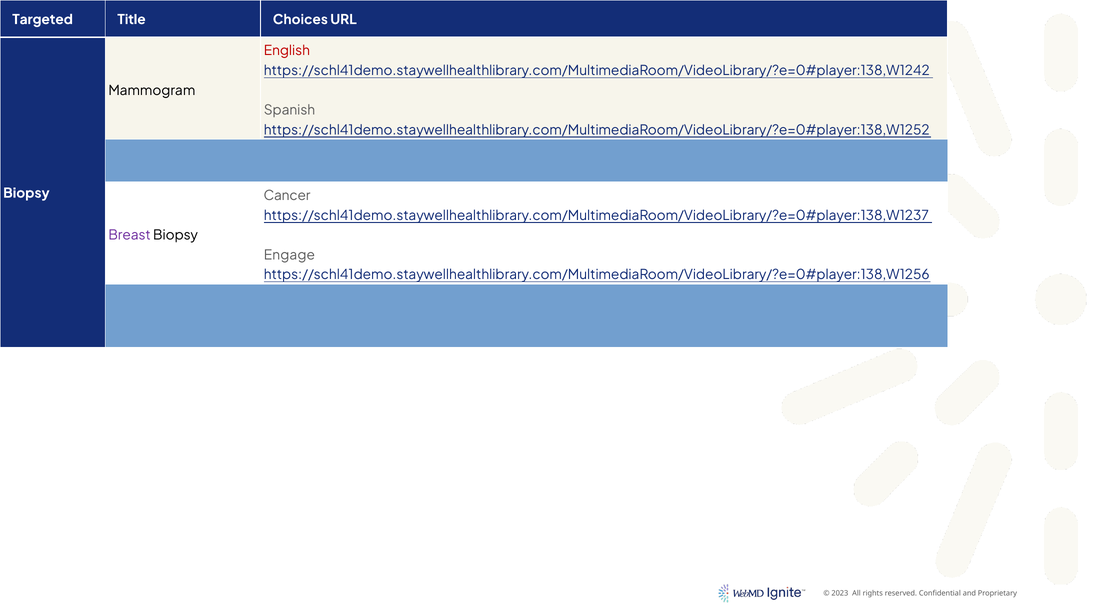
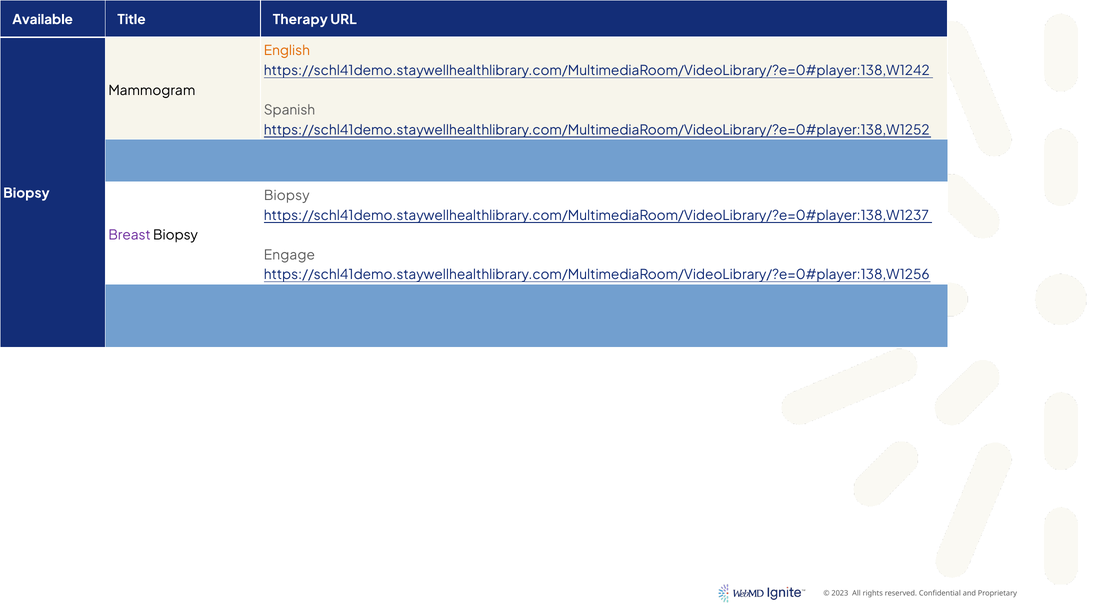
Targeted: Targeted -> Available (43, 20)
Choices: Choices -> Therapy (300, 20)
English colour: red -> orange (287, 51)
Cancer: Cancer -> Biopsy (287, 196)
